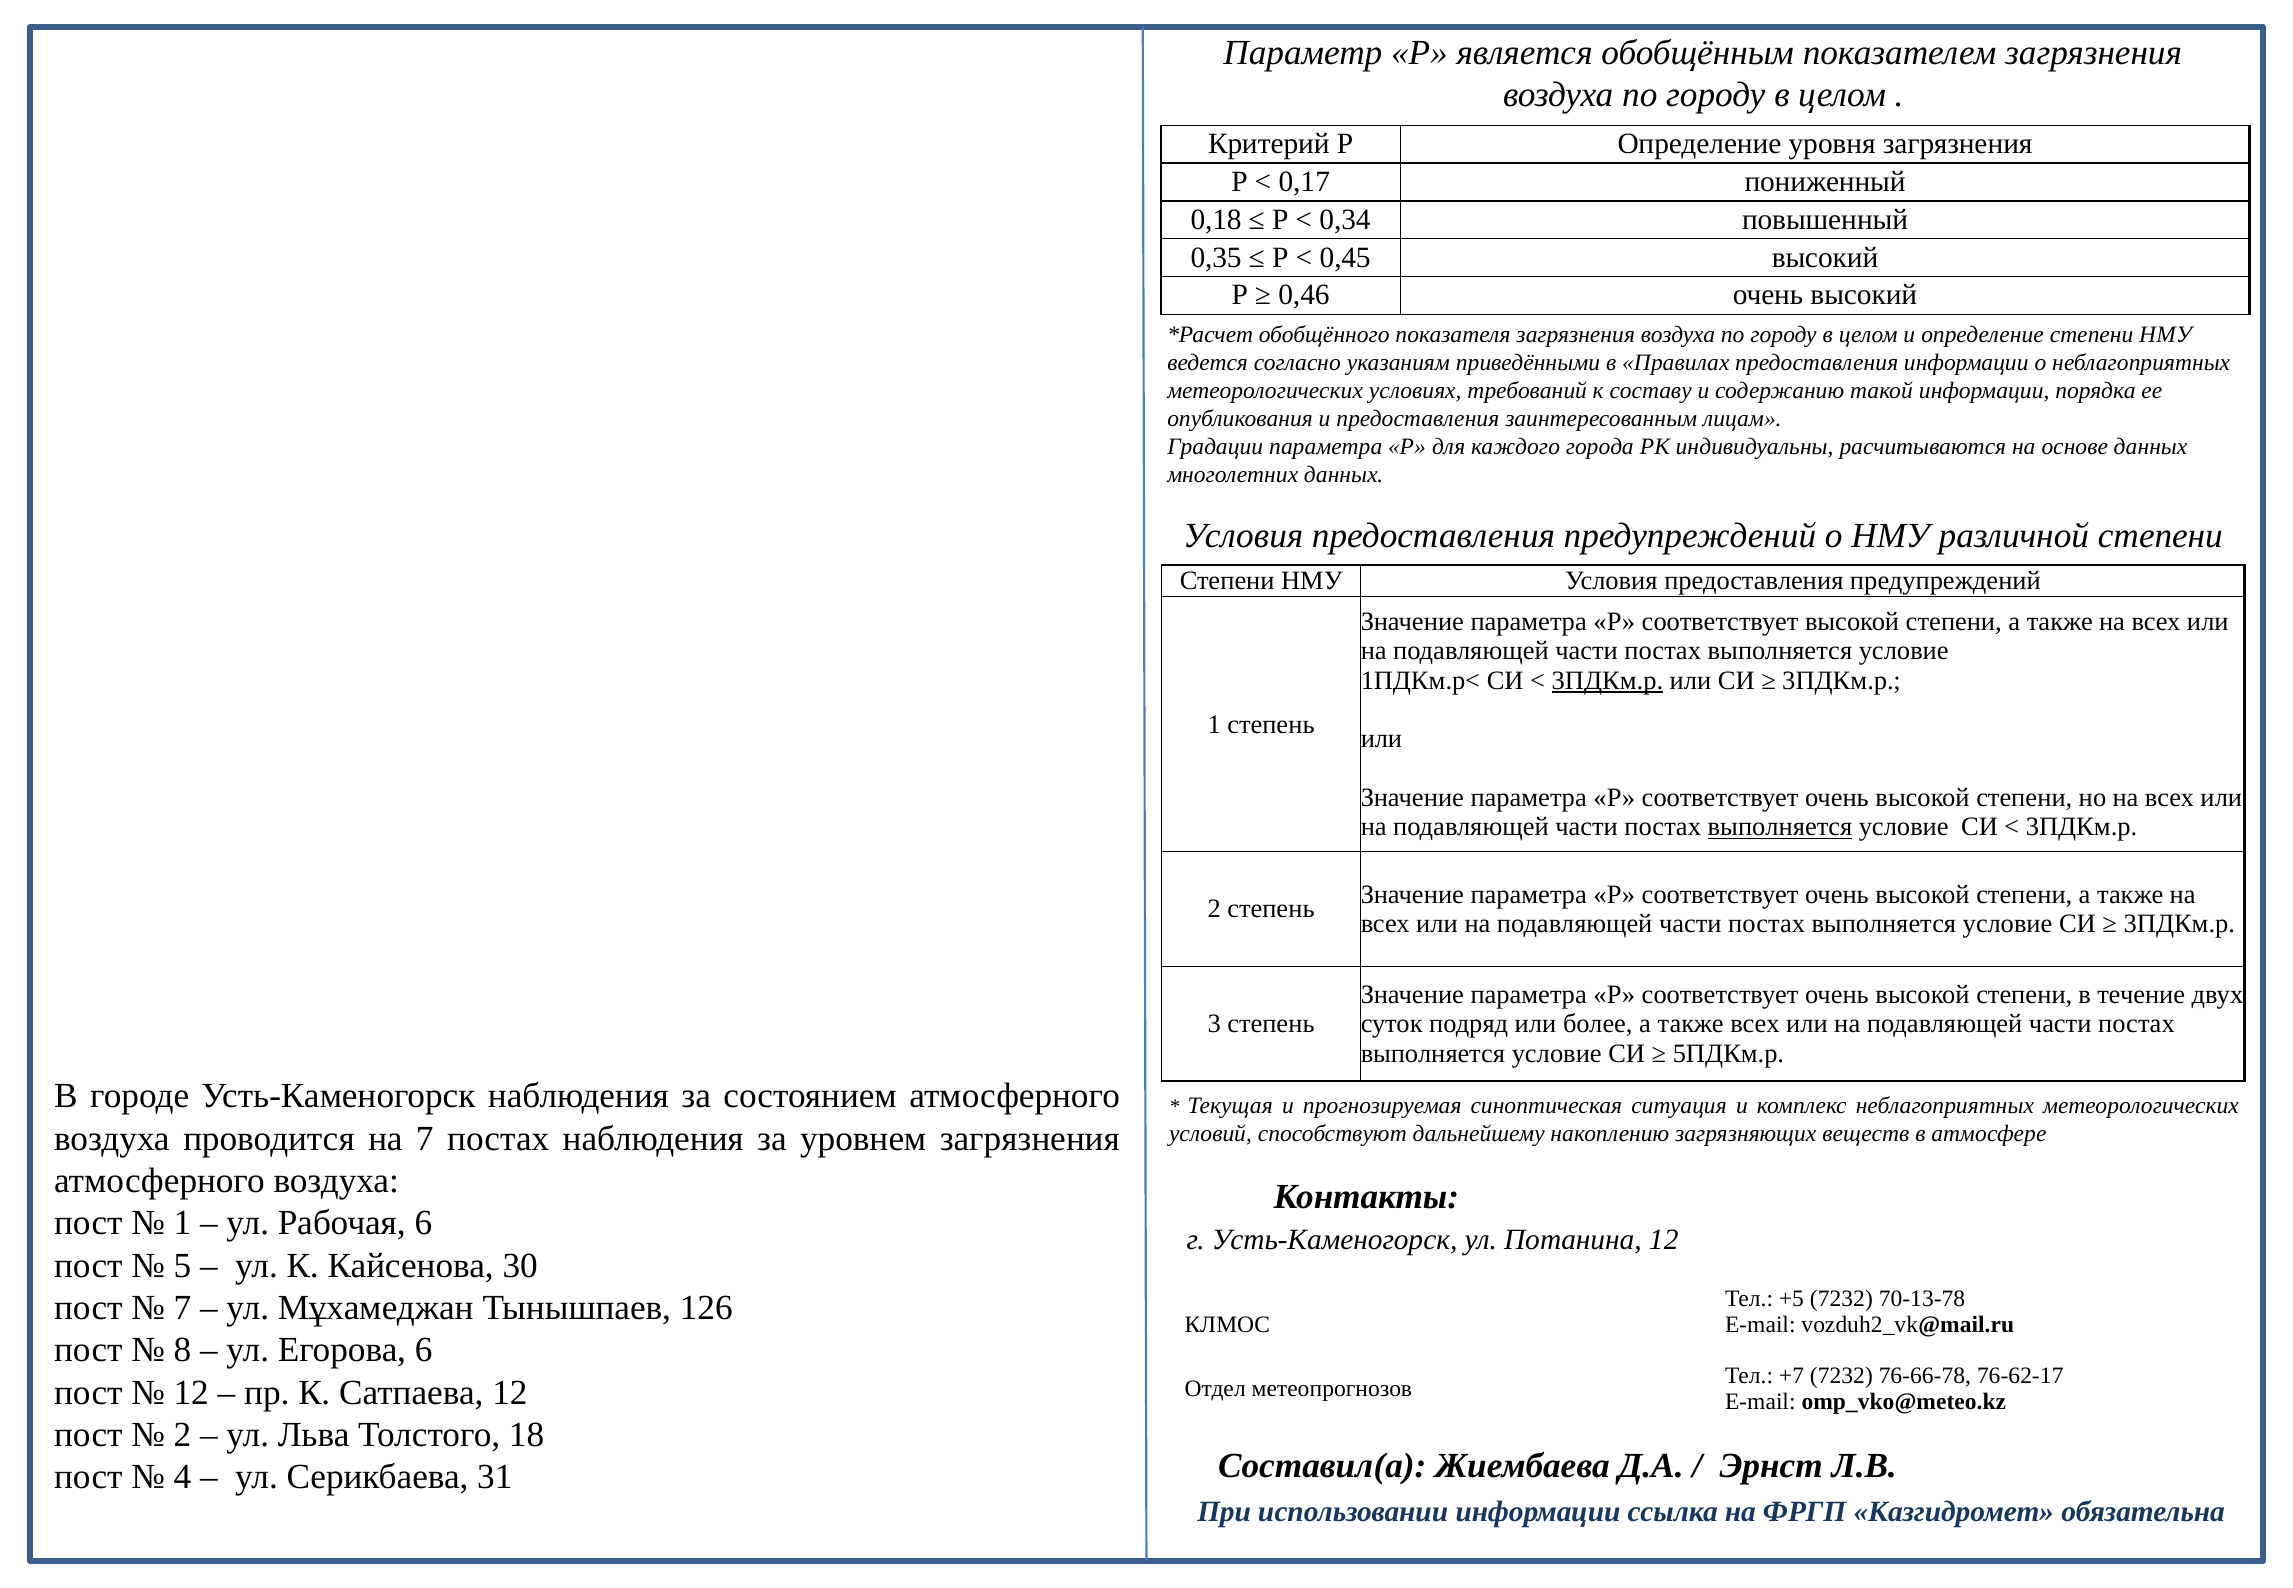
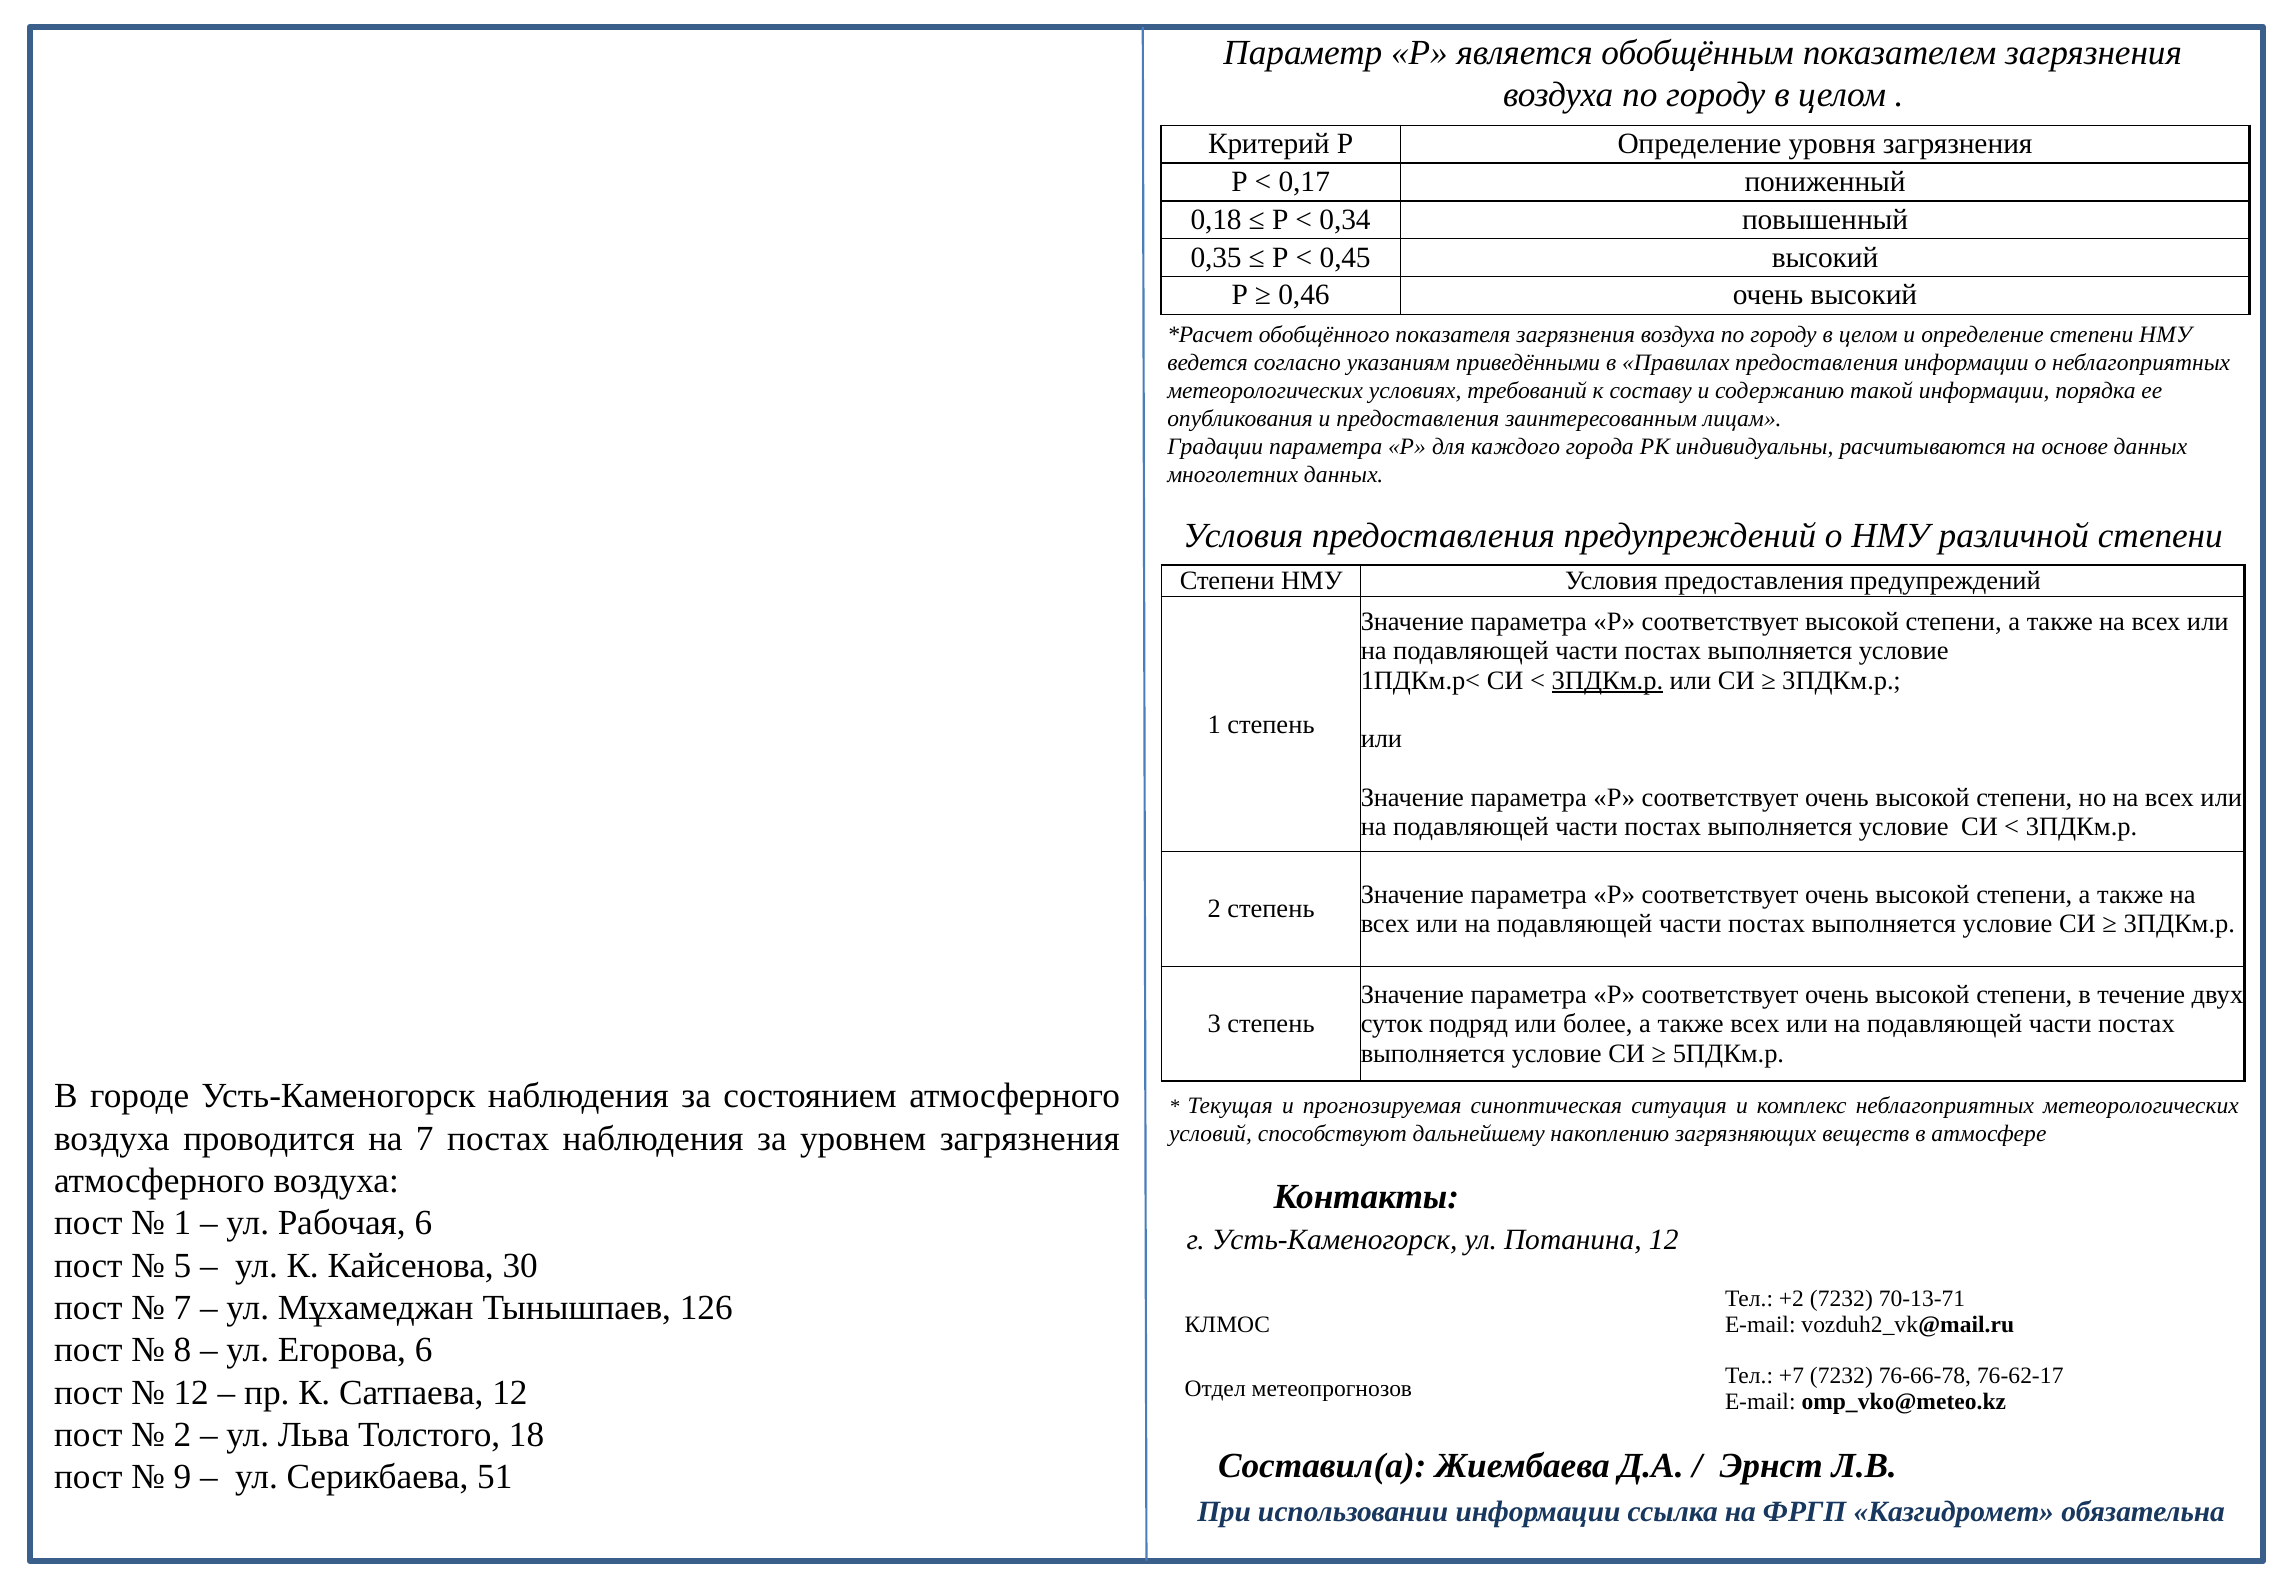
выполняется underline: present -> none (1780, 827)
+5: +5 -> +2 (1791, 1298)
70-13-78: 70-13-78 -> 70-13-71 (1922, 1298)
4: 4 -> 9 (182, 1477)
31: 31 -> 51 (495, 1477)
